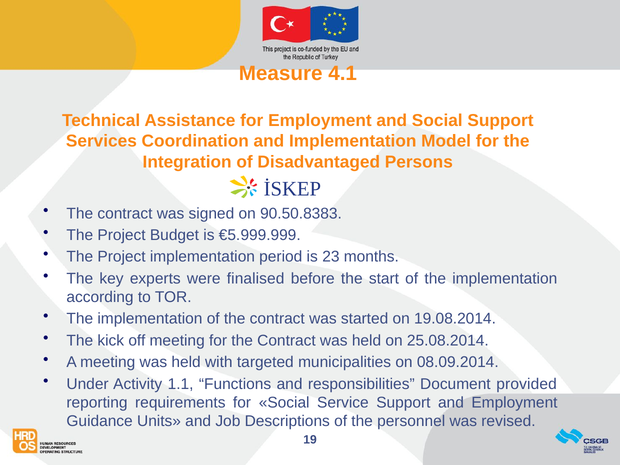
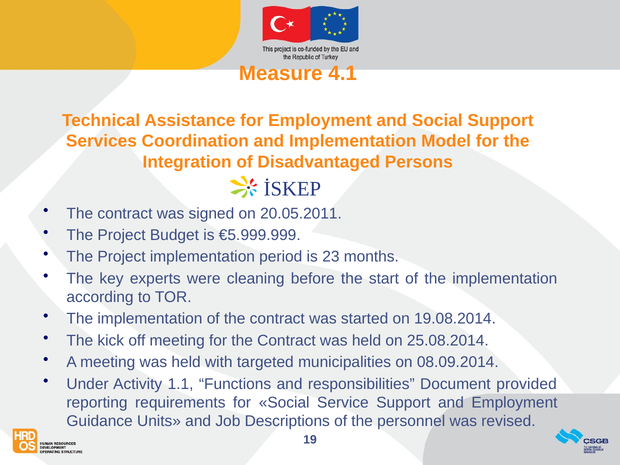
90.50.8383: 90.50.8383 -> 20.05.2011 (301, 213)
finalised: finalised -> cleaning (256, 278)
